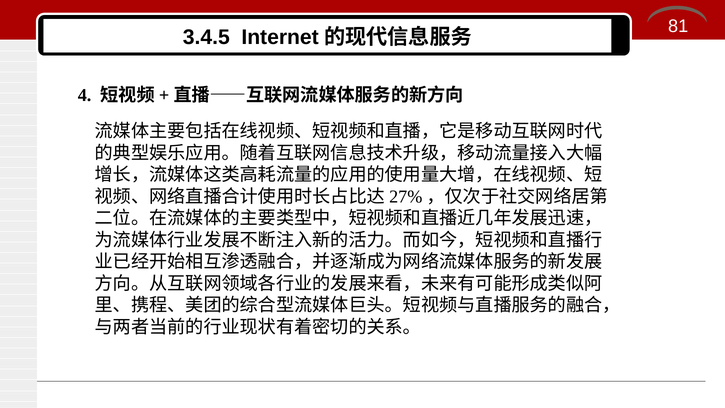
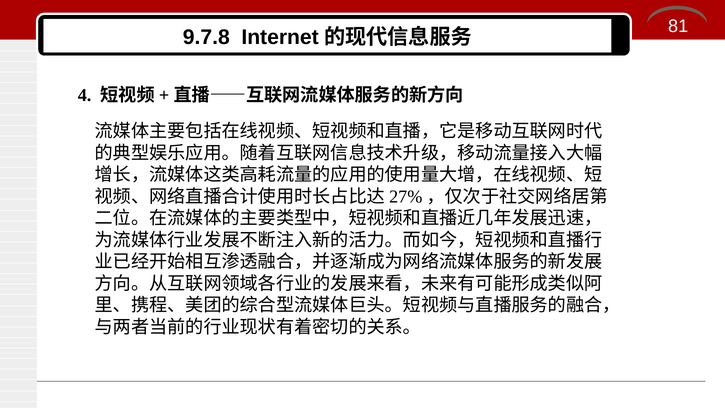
3.4.5: 3.4.5 -> 9.7.8 (206, 37)
